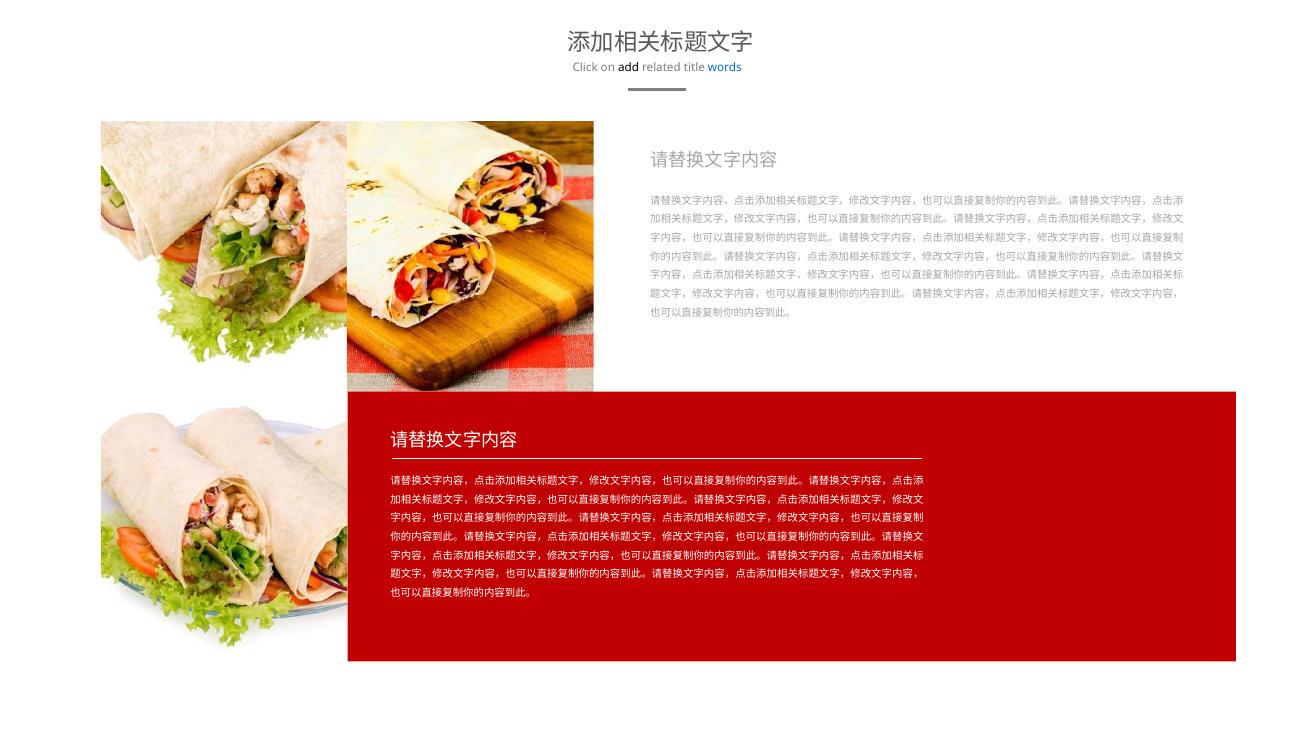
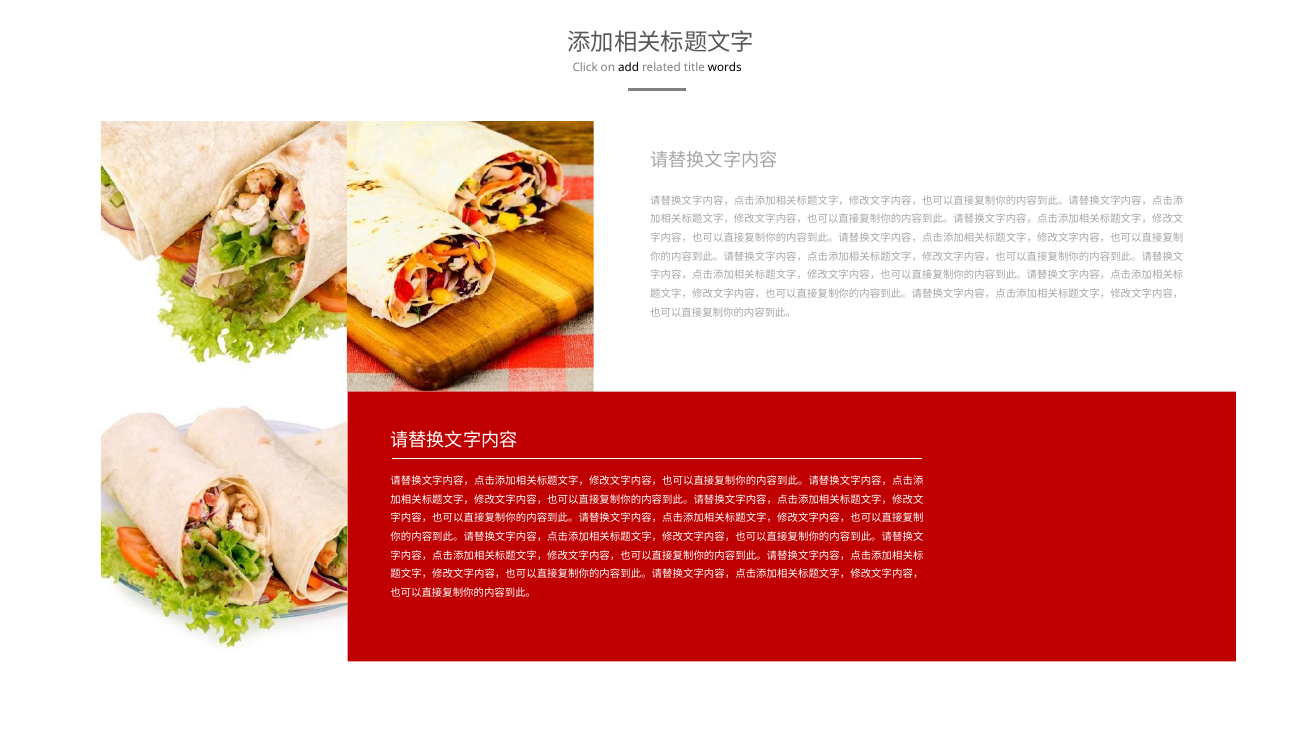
words colour: blue -> black (725, 67)
